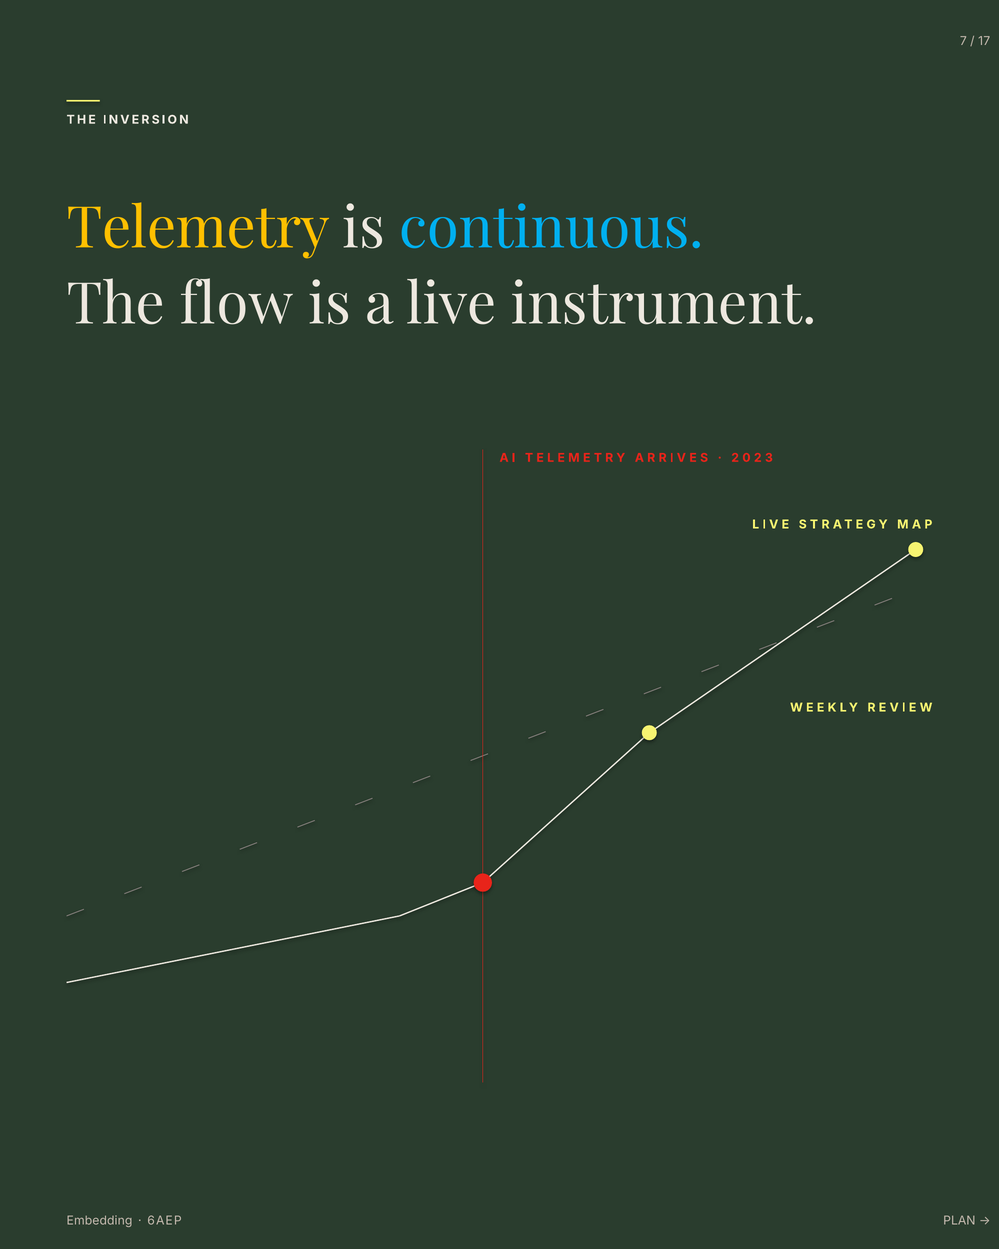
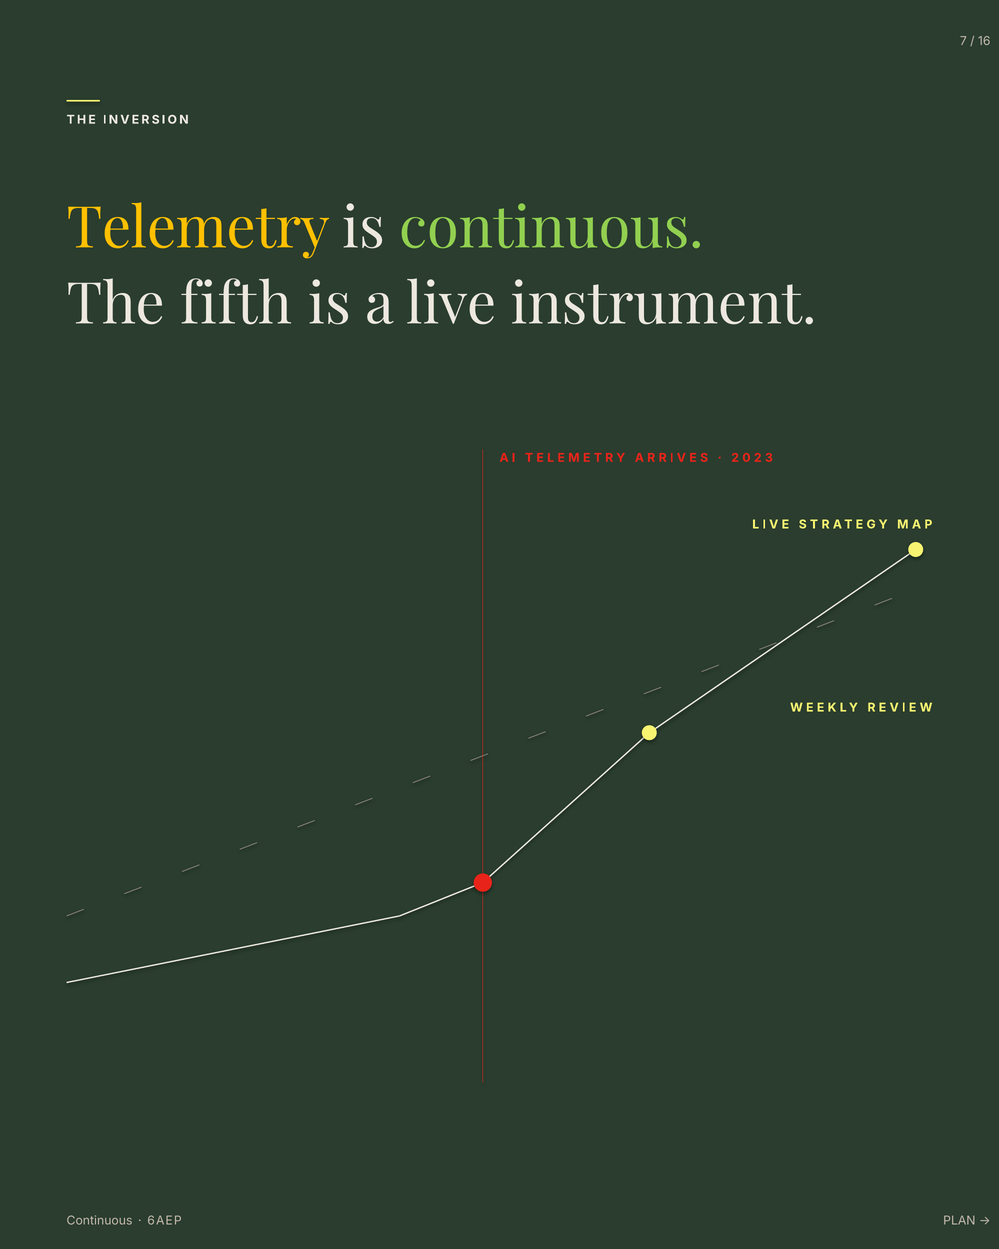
17: 17 -> 16 (984, 41)
continuous colour: light blue -> light green (552, 229)
flow: flow -> fifth (236, 305)
Embedding: Embedding -> Continuous (100, 1220)
